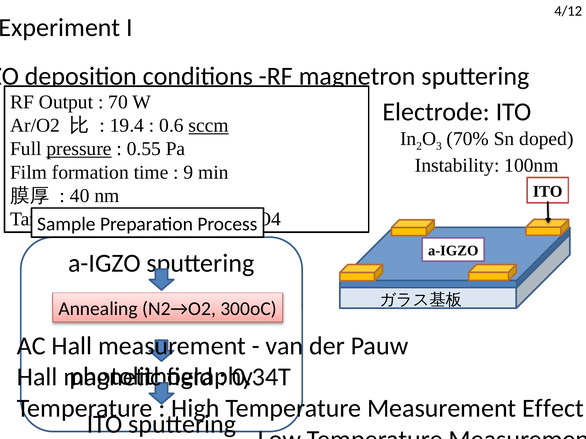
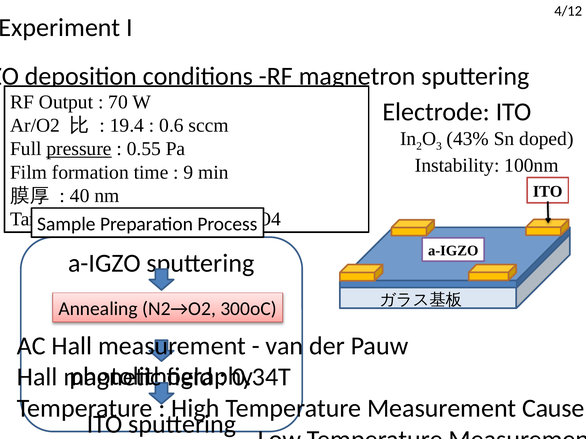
sccm underline: present -> none (209, 126)
70%: 70% -> 43% (468, 139)
Effect: Effect -> Cause (553, 409)
